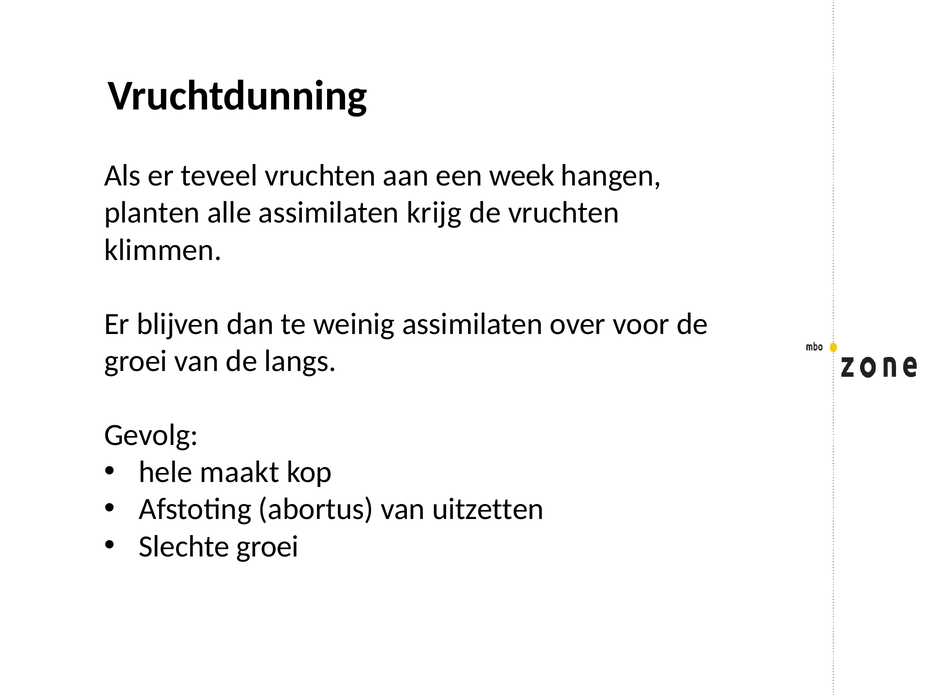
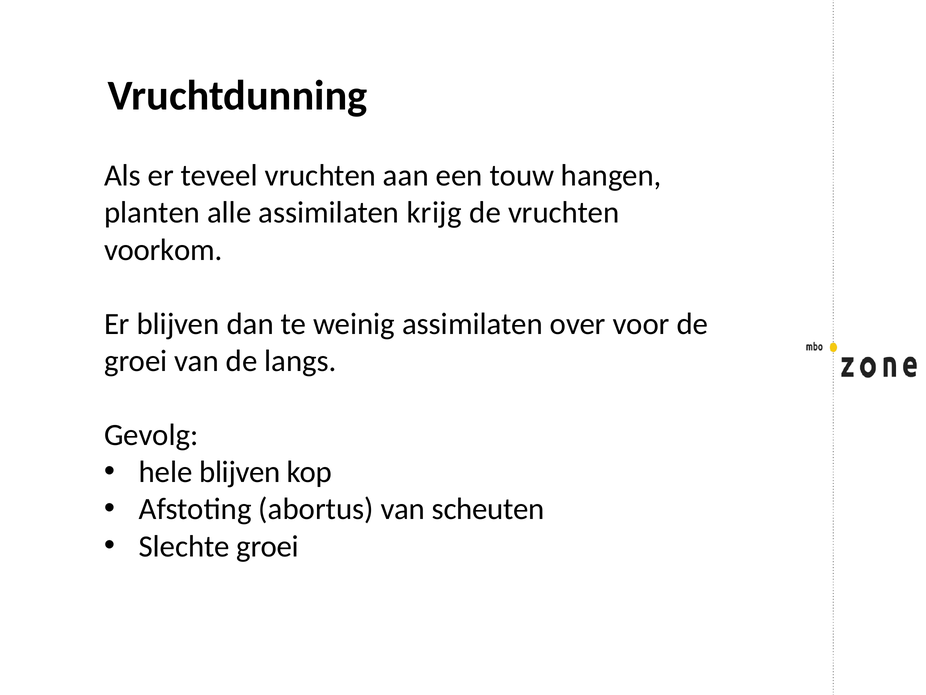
week: week -> touw (522, 176)
klimmen: klimmen -> voorkom (163, 250)
hele maakt: maakt -> blijven (240, 472)
uitzetten: uitzetten -> scheuten (488, 509)
